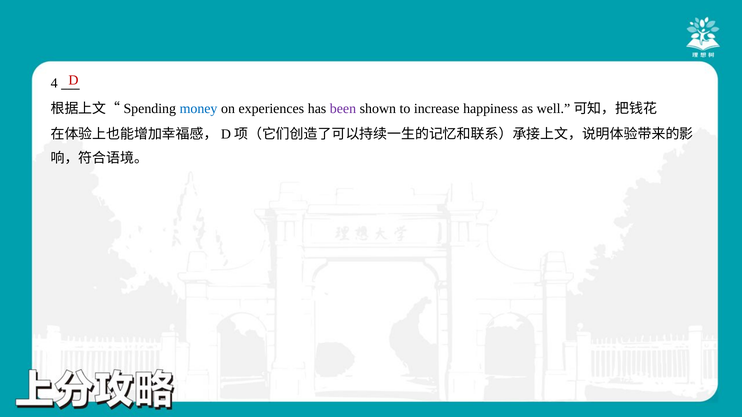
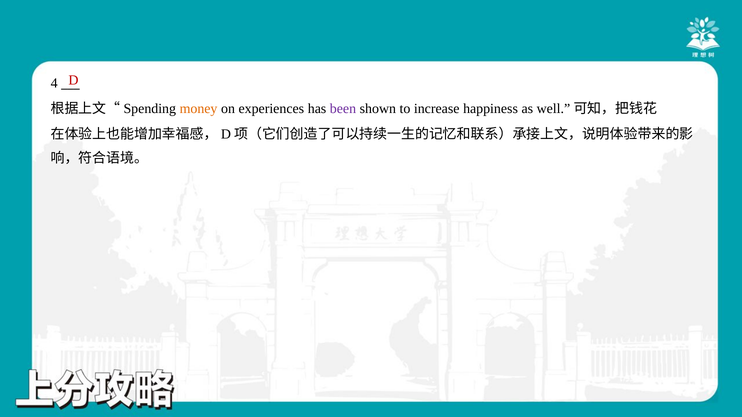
money colour: blue -> orange (199, 109)
